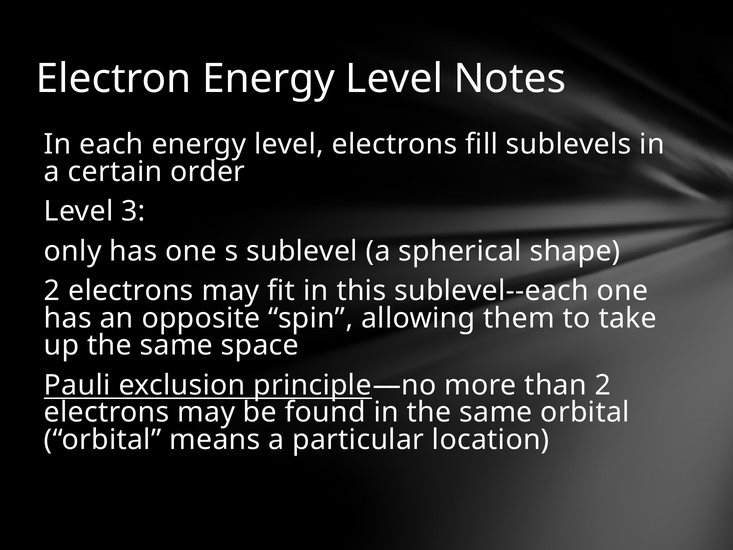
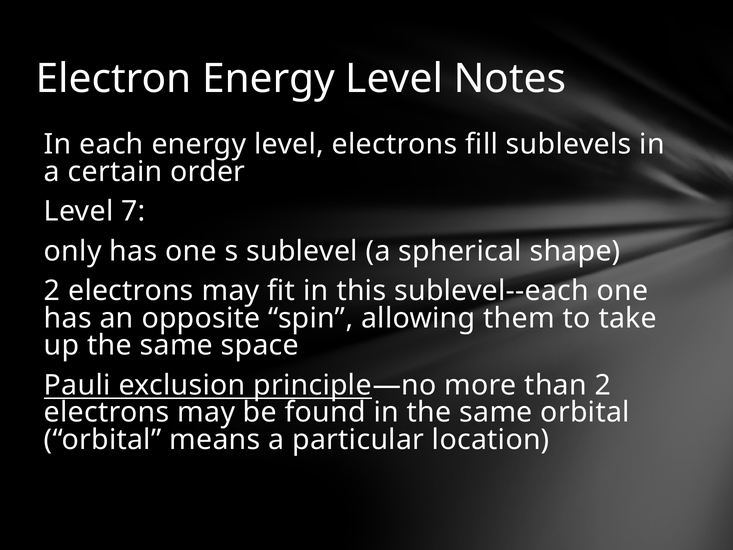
3: 3 -> 7 (133, 211)
